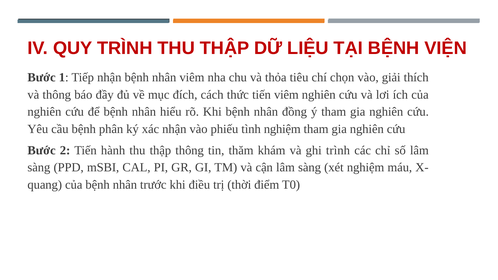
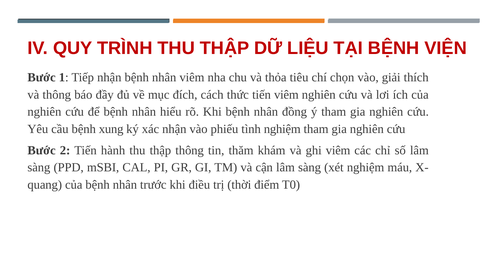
phân: phân -> xung (111, 129)
ghi trình: trình -> viêm (338, 150)
